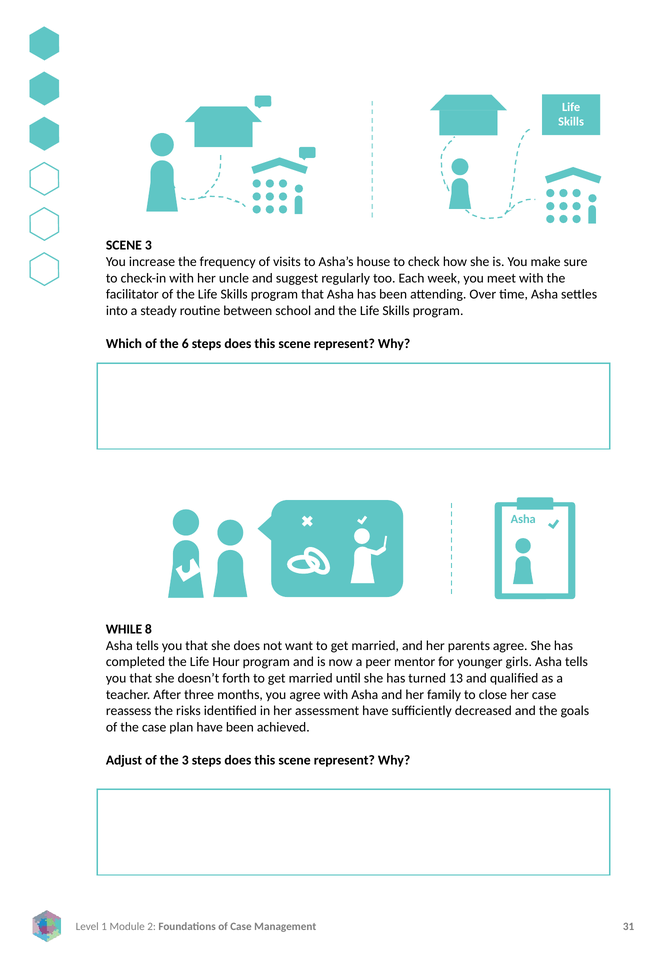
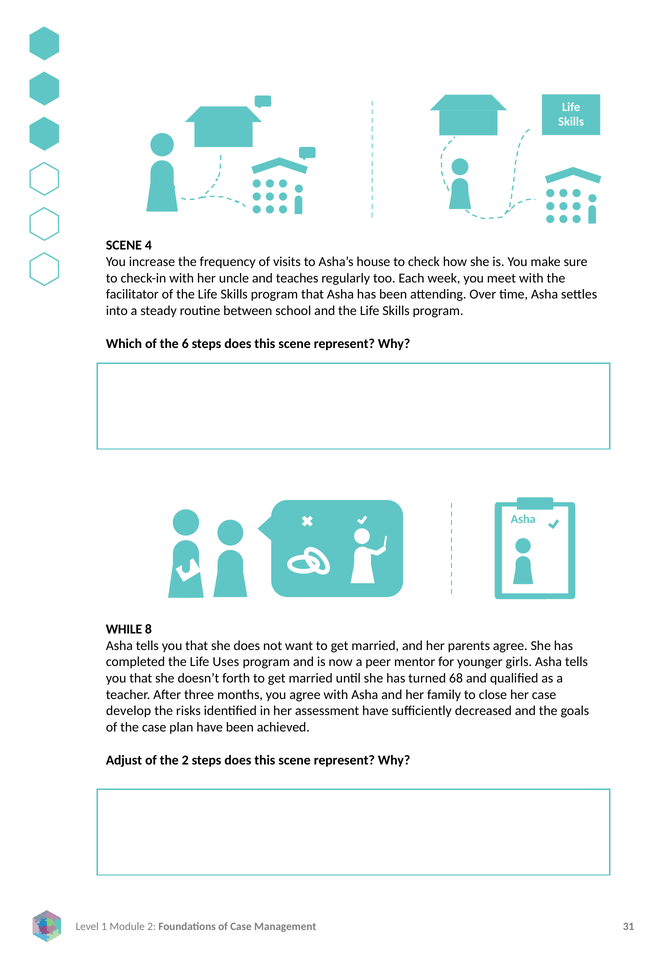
SCENE 3: 3 -> 4 (148, 245)
suggest: suggest -> teaches (297, 278)
Hour: Hour -> Uses (226, 662)
13: 13 -> 68 (456, 678)
reassess: reassess -> develop (129, 711)
the 3: 3 -> 2 (185, 760)
